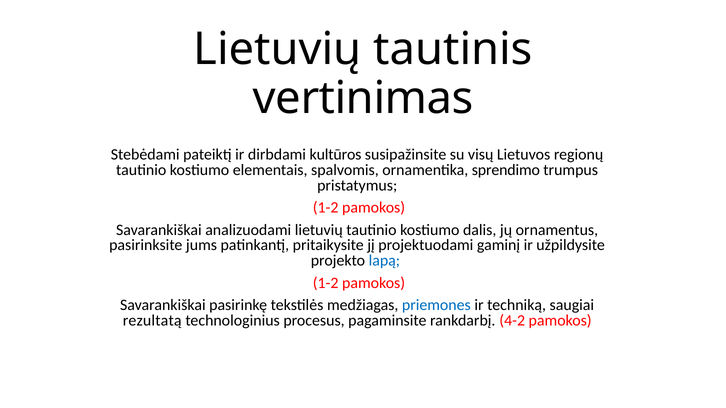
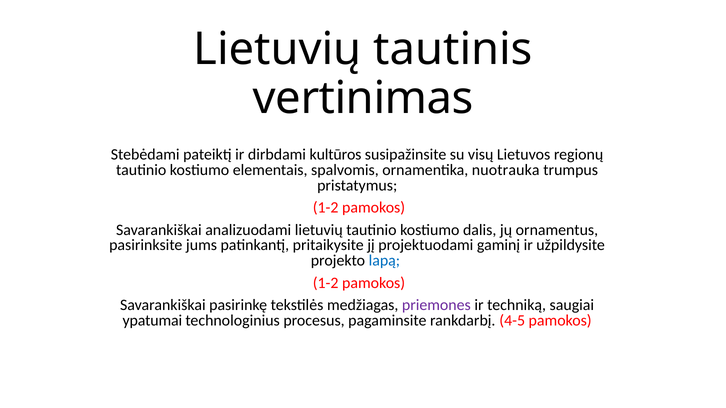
sprendimo: sprendimo -> nuotrauka (506, 170)
priemones colour: blue -> purple (436, 305)
rezultatą: rezultatą -> ypatumai (152, 321)
4-2: 4-2 -> 4-5 (512, 321)
